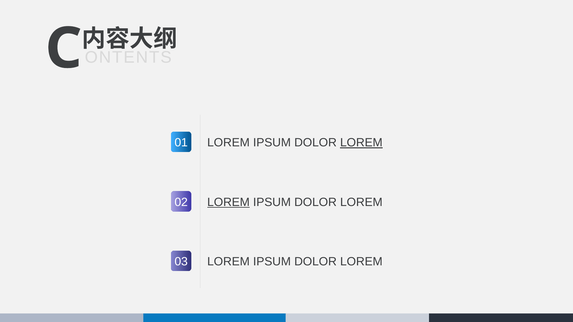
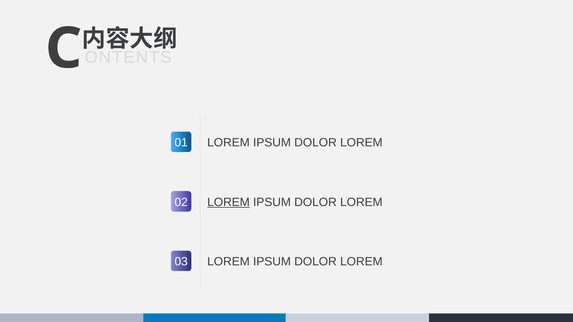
LOREM underline: present -> none (361, 143)
